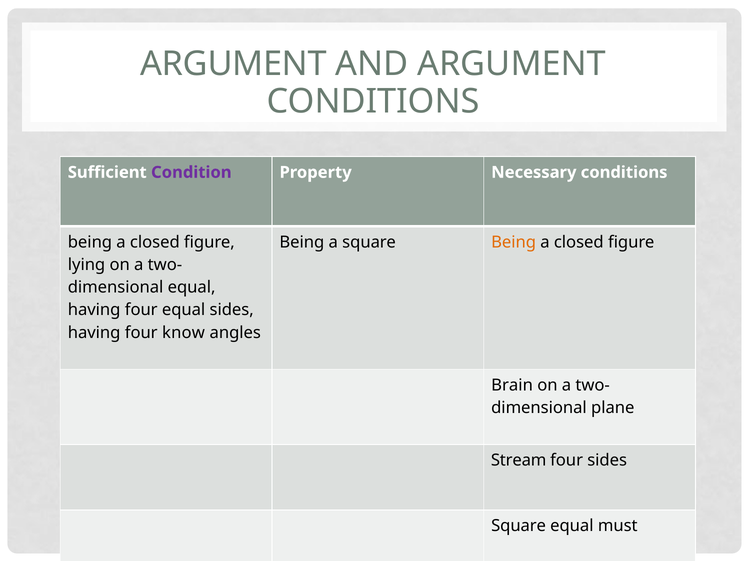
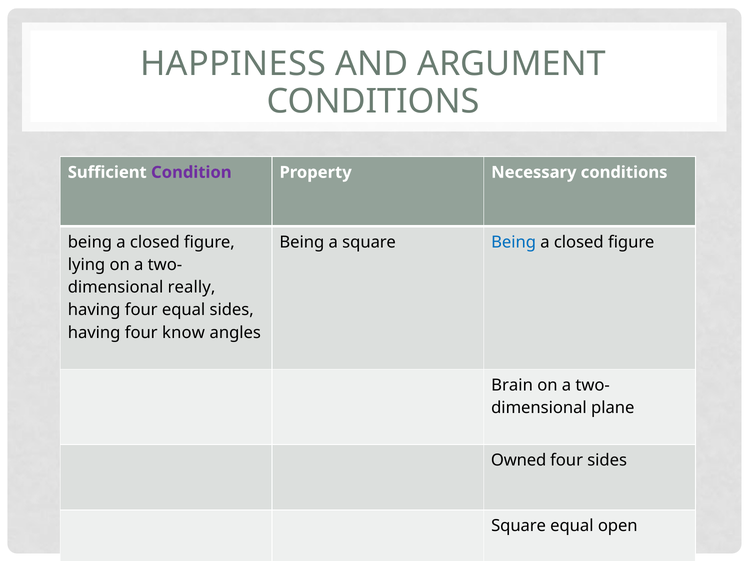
ARGUMENT: ARGUMENT -> HAPPINESS (233, 64)
Being colour: orange -> blue (514, 243)
equal: equal -> really (192, 288)
Stream: Stream -> Owned (519, 461)
must: must -> open (618, 527)
